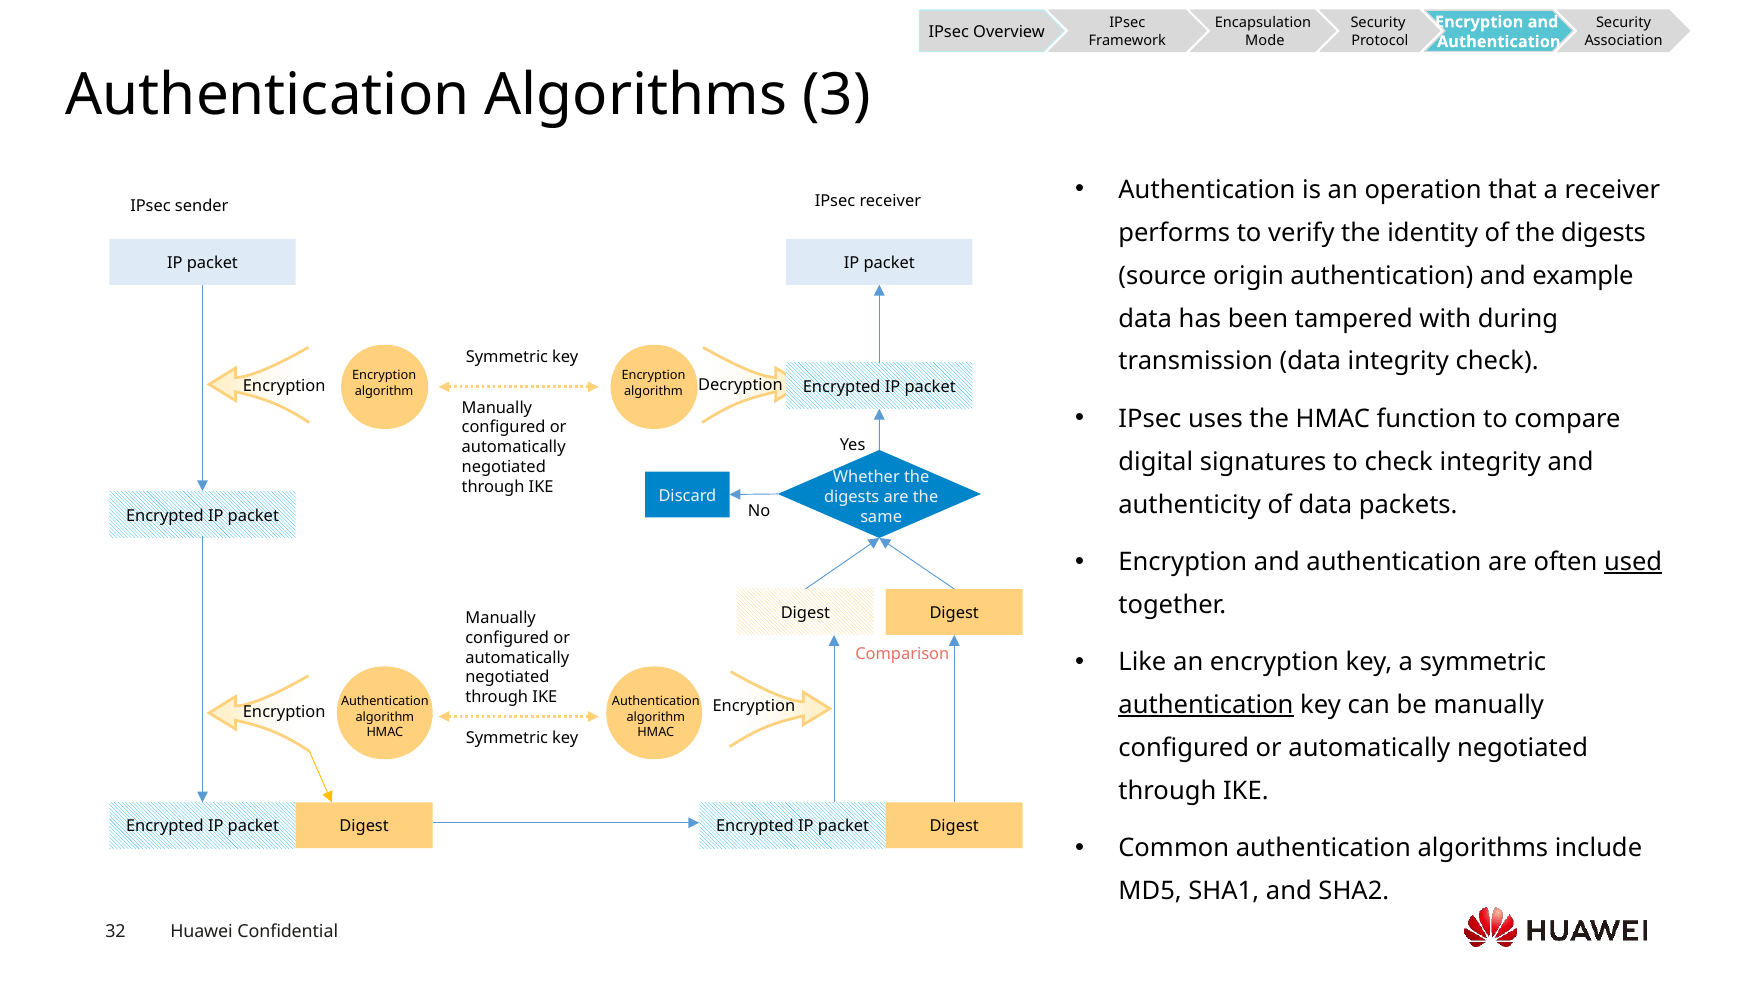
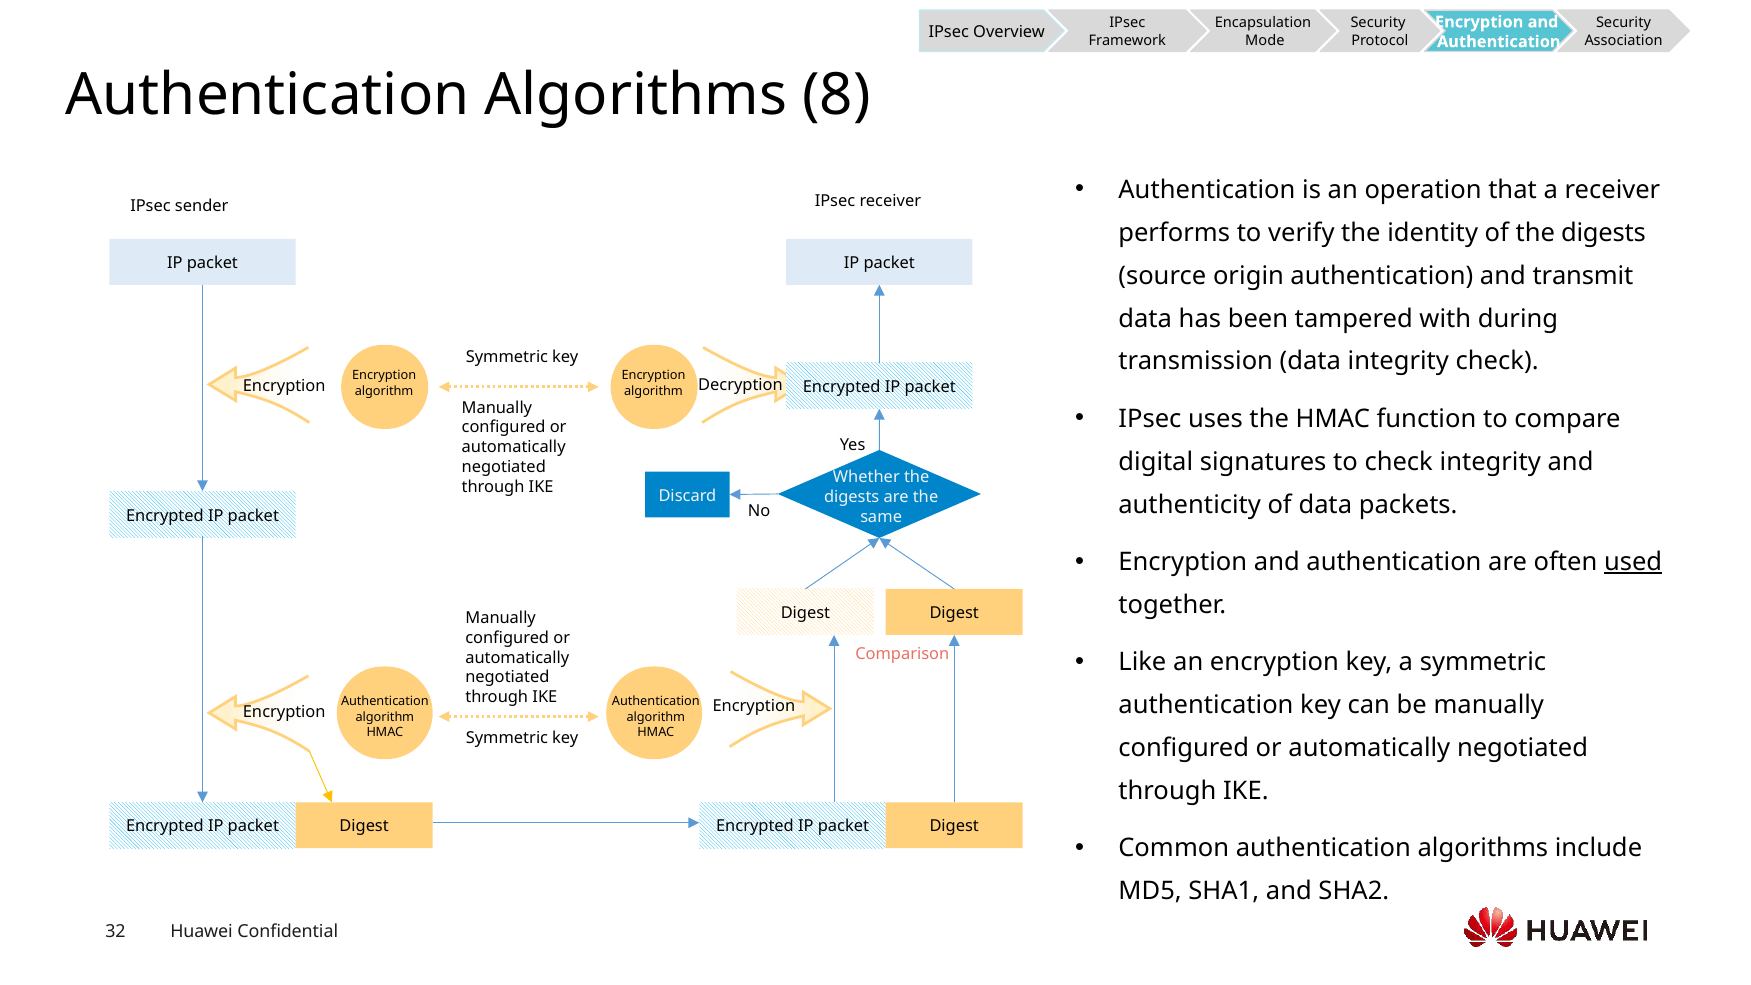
3: 3 -> 8 (836, 95)
example: example -> transmit (1583, 276)
authentication underline: present -> none (1206, 705)
